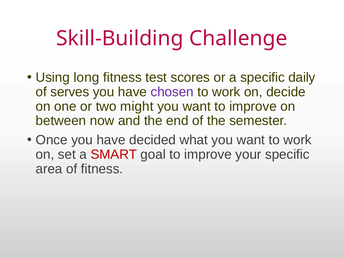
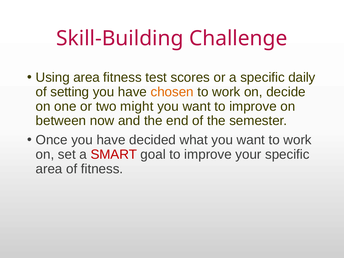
Using long: long -> area (87, 78)
serves: serves -> setting (70, 92)
chosen colour: purple -> orange (172, 92)
